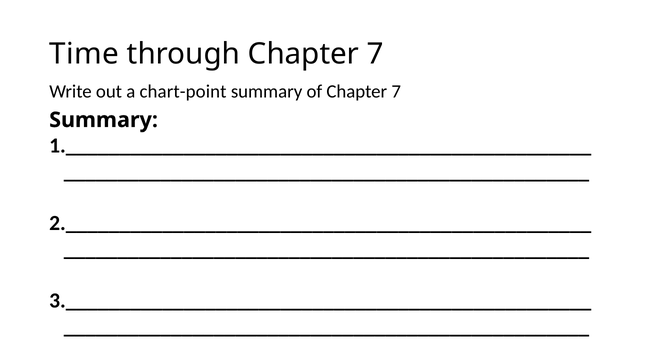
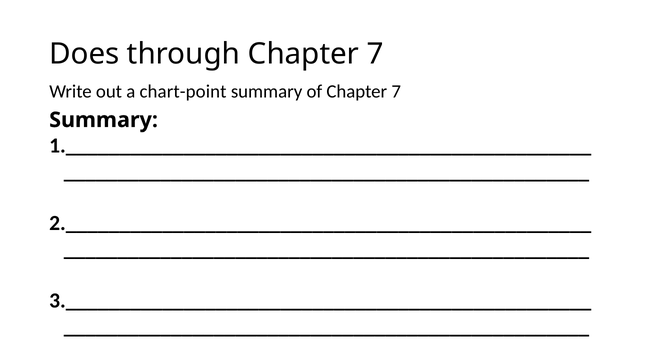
Time: Time -> Does (84, 54)
